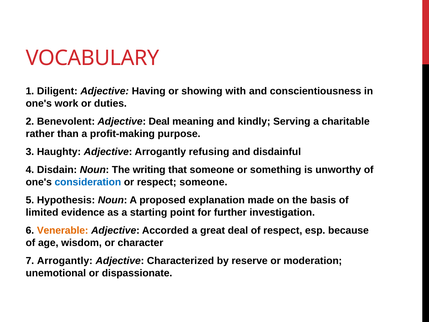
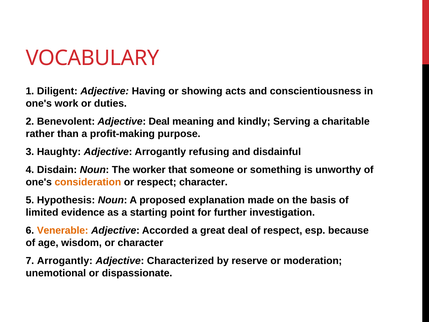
with: with -> acts (236, 91)
writing: writing -> worker (149, 170)
consideration colour: blue -> orange (88, 182)
respect someone: someone -> character (203, 182)
